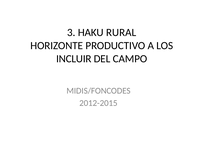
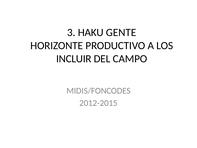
RURAL: RURAL -> GENTE (121, 32)
